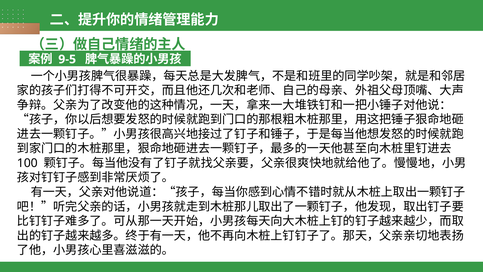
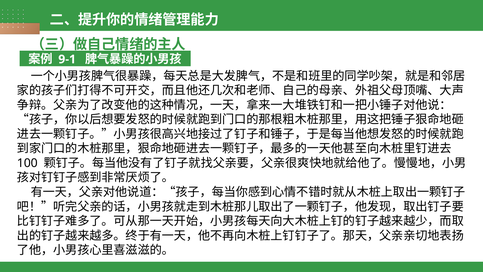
9-5: 9-5 -> 9-1 (67, 59)
